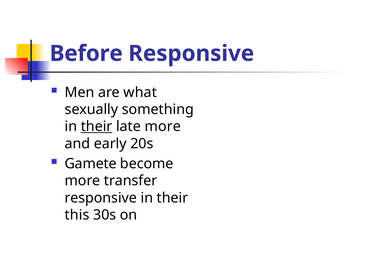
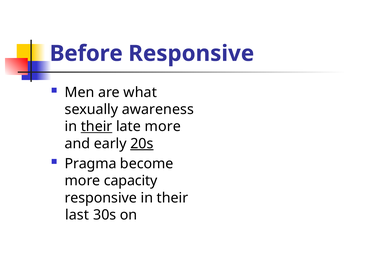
something: something -> awareness (158, 109)
20s underline: none -> present (142, 143)
Gamete: Gamete -> Pragma (91, 163)
transfer: transfer -> capacity (131, 180)
this: this -> last (77, 215)
